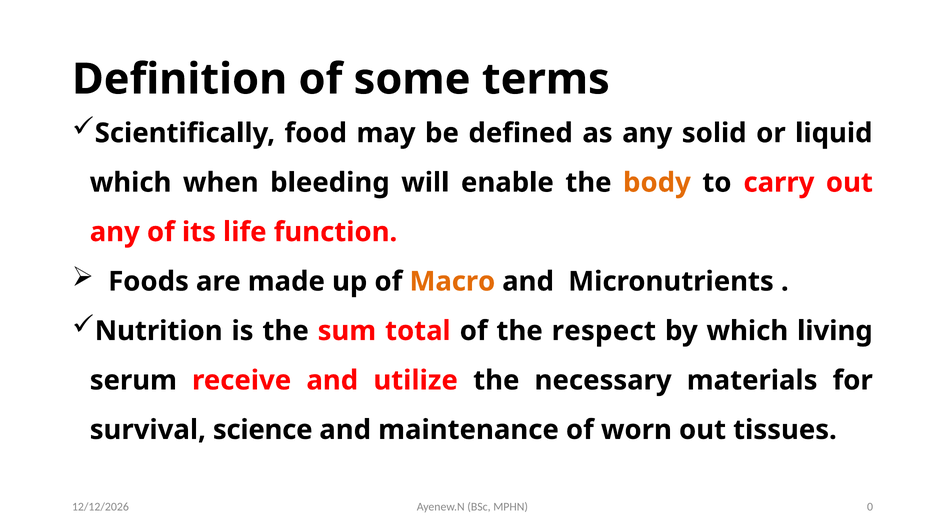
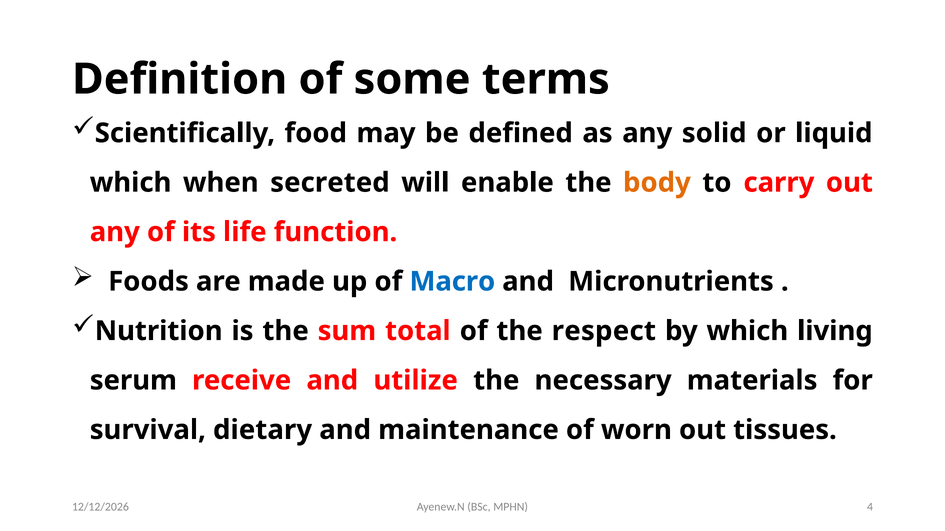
bleeding: bleeding -> secreted (330, 183)
Macro colour: orange -> blue (452, 282)
science: science -> dietary (263, 430)
0: 0 -> 4 (870, 508)
